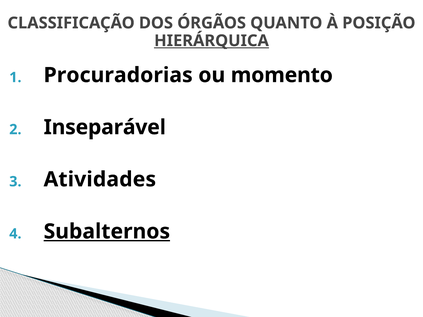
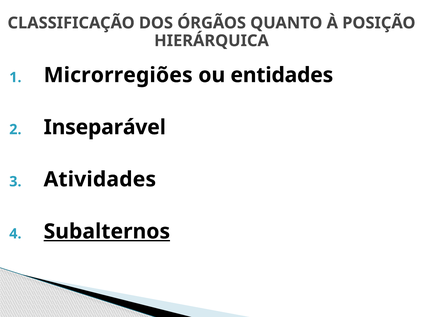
HIERÁRQUICA underline: present -> none (211, 41)
Procuradorias: Procuradorias -> Microrregiões (118, 75)
momento: momento -> entidades (282, 75)
